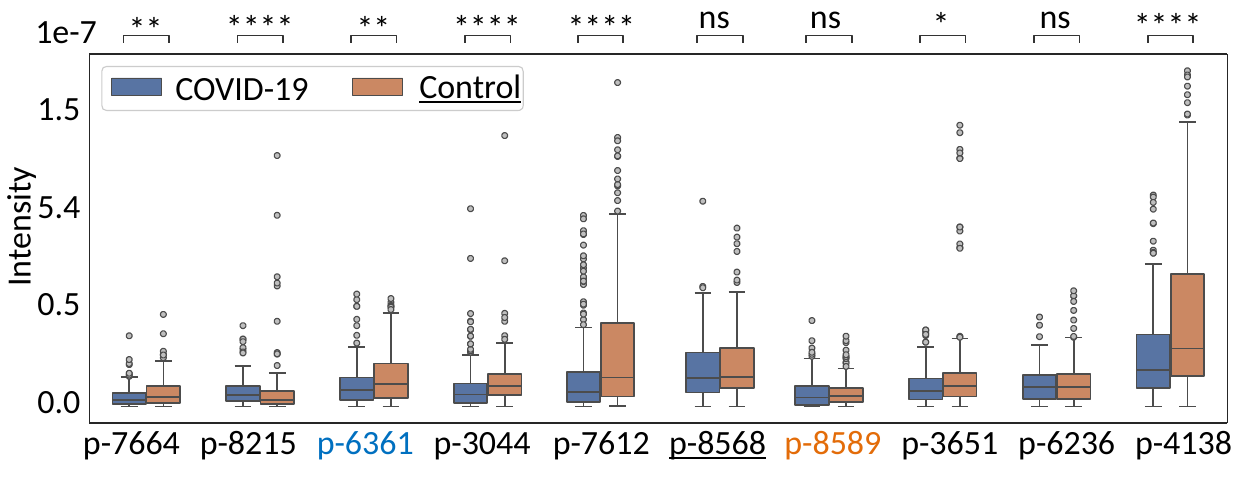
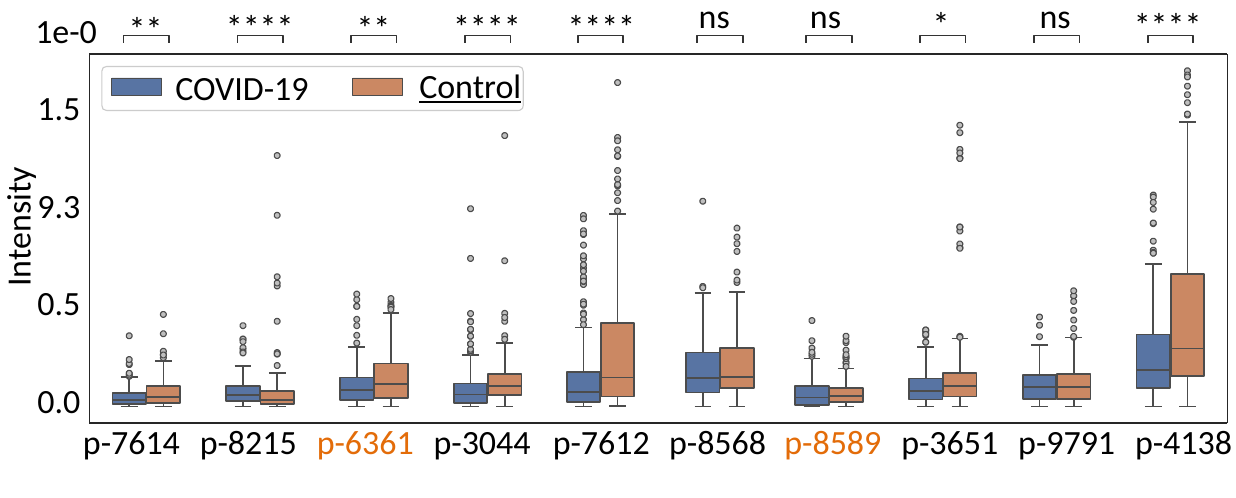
1e-7: 1e-7 -> 1e-0 (66, 33)
5.4: 5.4 -> 9.3 (59, 207)
p-7664: p-7664 -> p-7614 (131, 444)
p-6361 colour: blue -> orange (365, 444)
p-8568 underline: present -> none (718, 444)
p-6236: p-6236 -> p-9791 (1067, 444)
